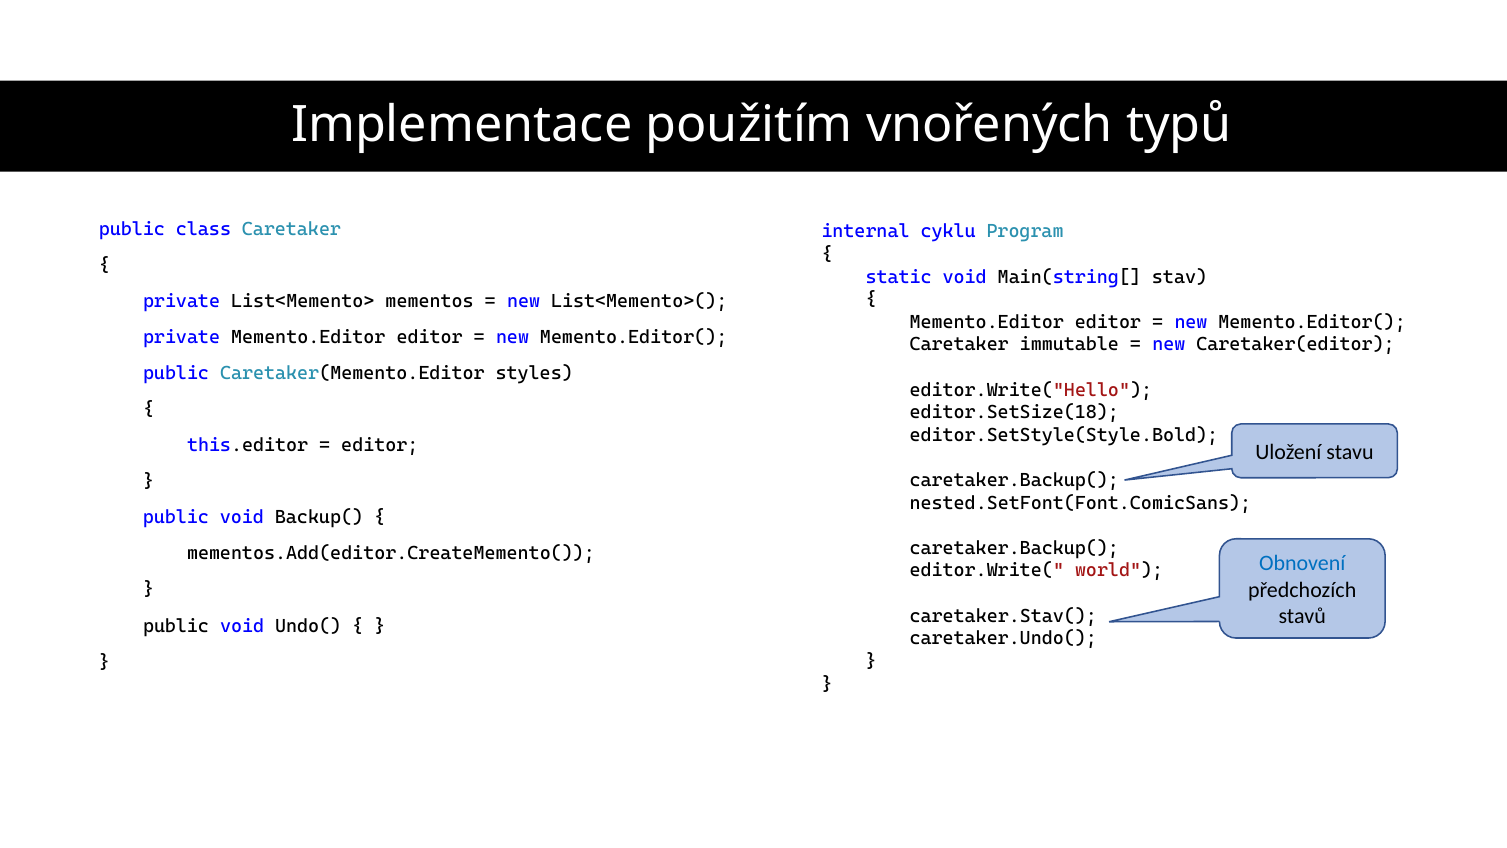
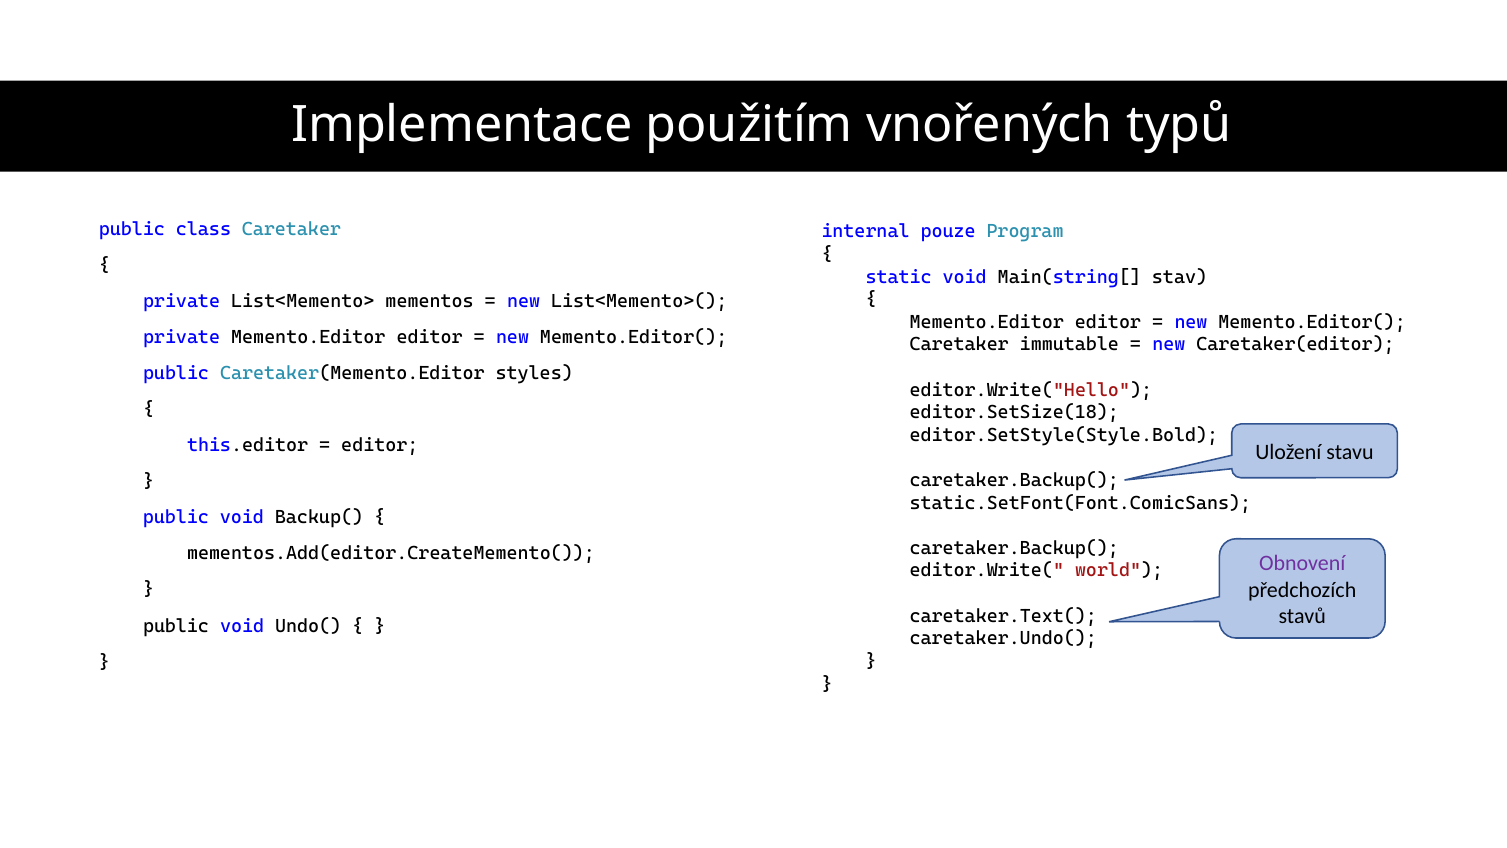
cyklu: cyklu -> pouze (948, 231)
nested.SetFont(Font.ComicSans: nested.SetFont(Font.ComicSans -> static.SetFont(Font.ComicSans (1080, 503)
Obnovení colour: blue -> purple (1302, 563)
caretaker.Stav(: caretaker.Stav( -> caretaker.Text( (1003, 616)
